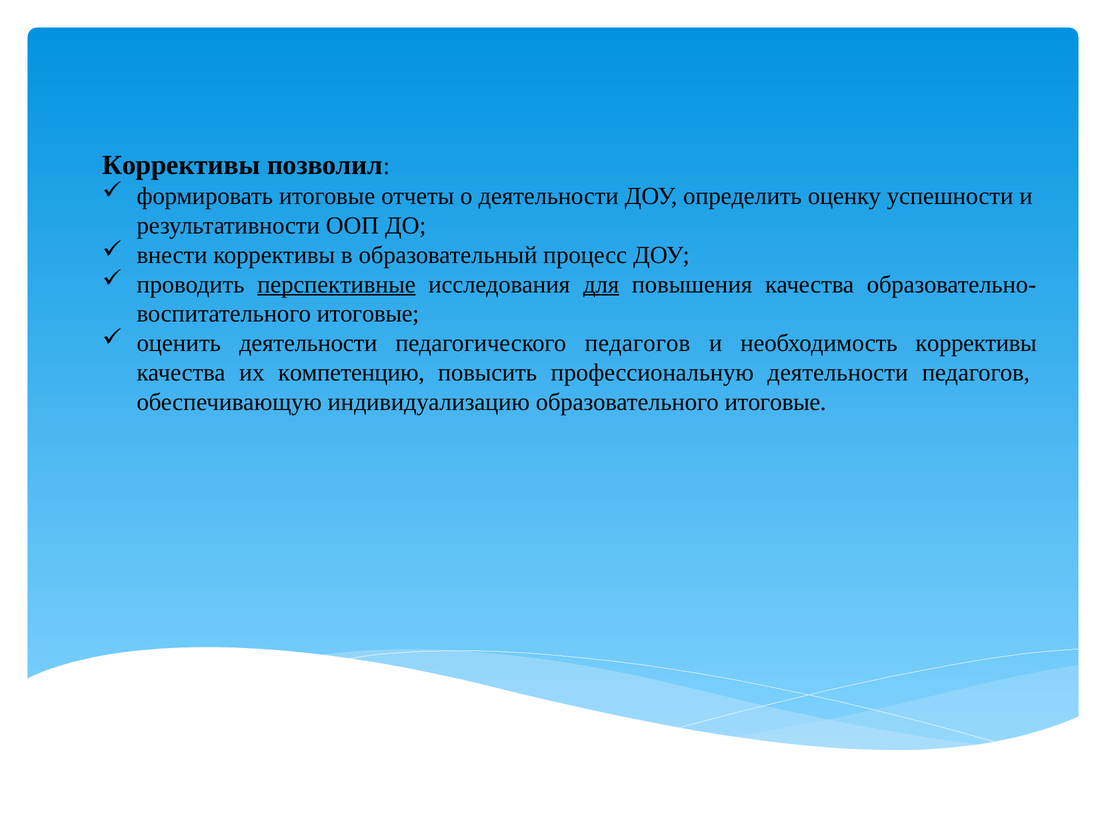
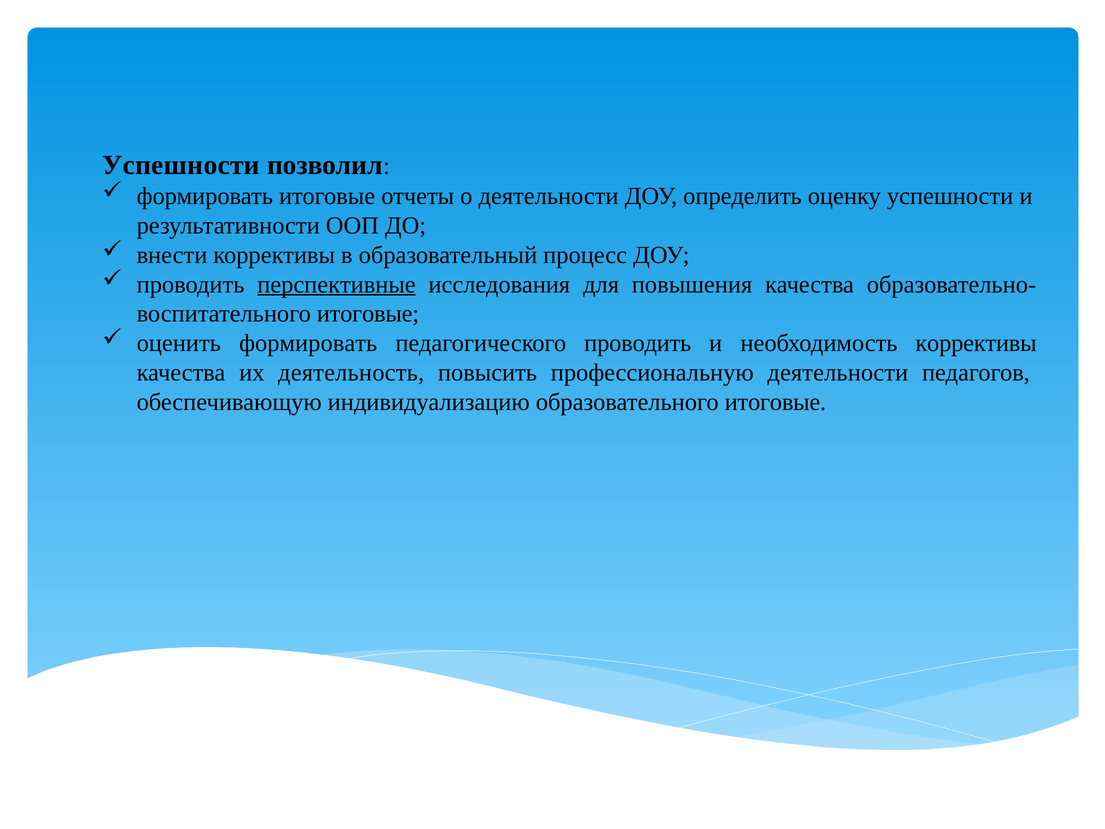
Коррективы: Коррективы -> Успешности (181, 165)
для underline: present -> none (601, 284)
оценить деятельности: деятельности -> формировать (308, 343)
педагогического педагогов: педагогов -> проводить (638, 343)
компетенцию: компетенцию -> деятельность (351, 373)
